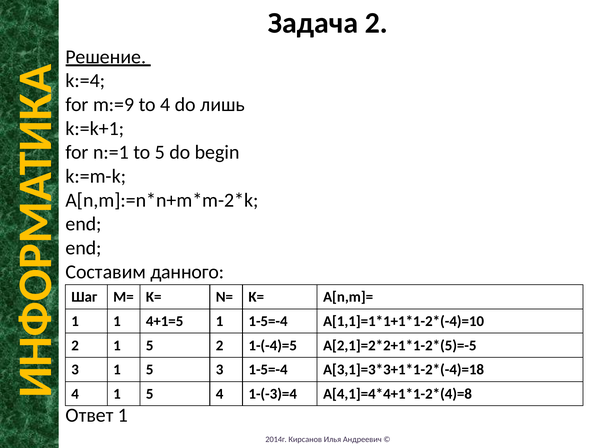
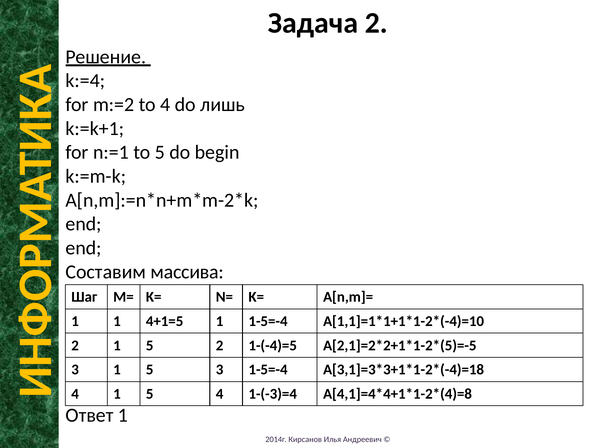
m:=9: m:=9 -> m:=2 (114, 105)
данного: данного -> массива (187, 272)
